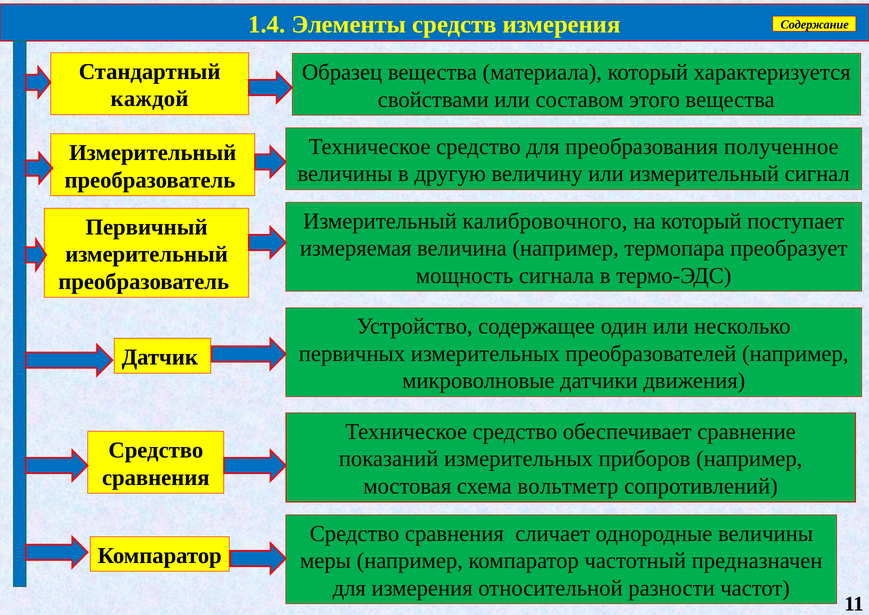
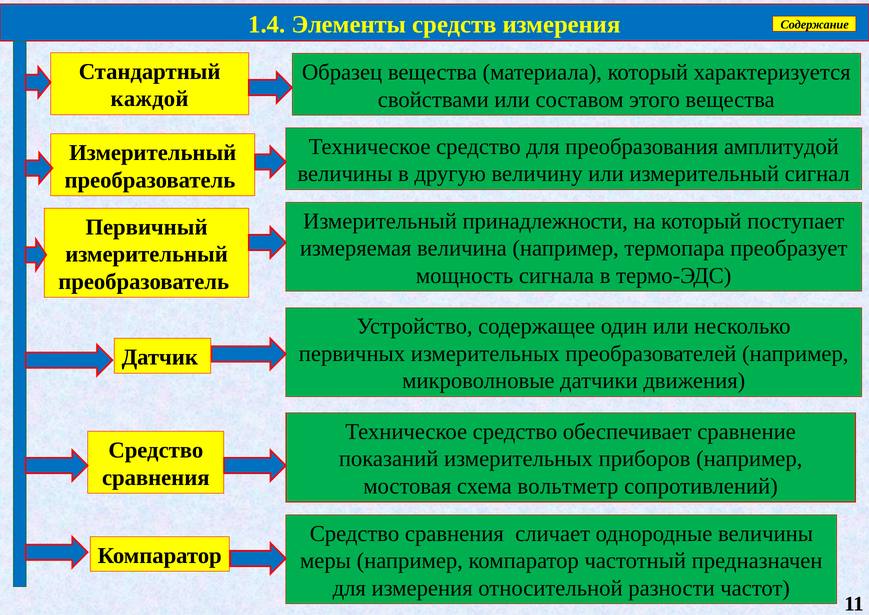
полученное: полученное -> амплитудой (781, 147)
калибровочного: калибровочного -> принадлежности (545, 221)
